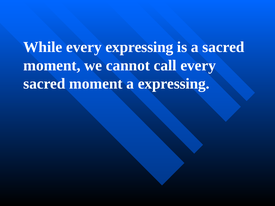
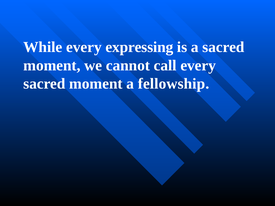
a expressing: expressing -> fellowship (174, 84)
